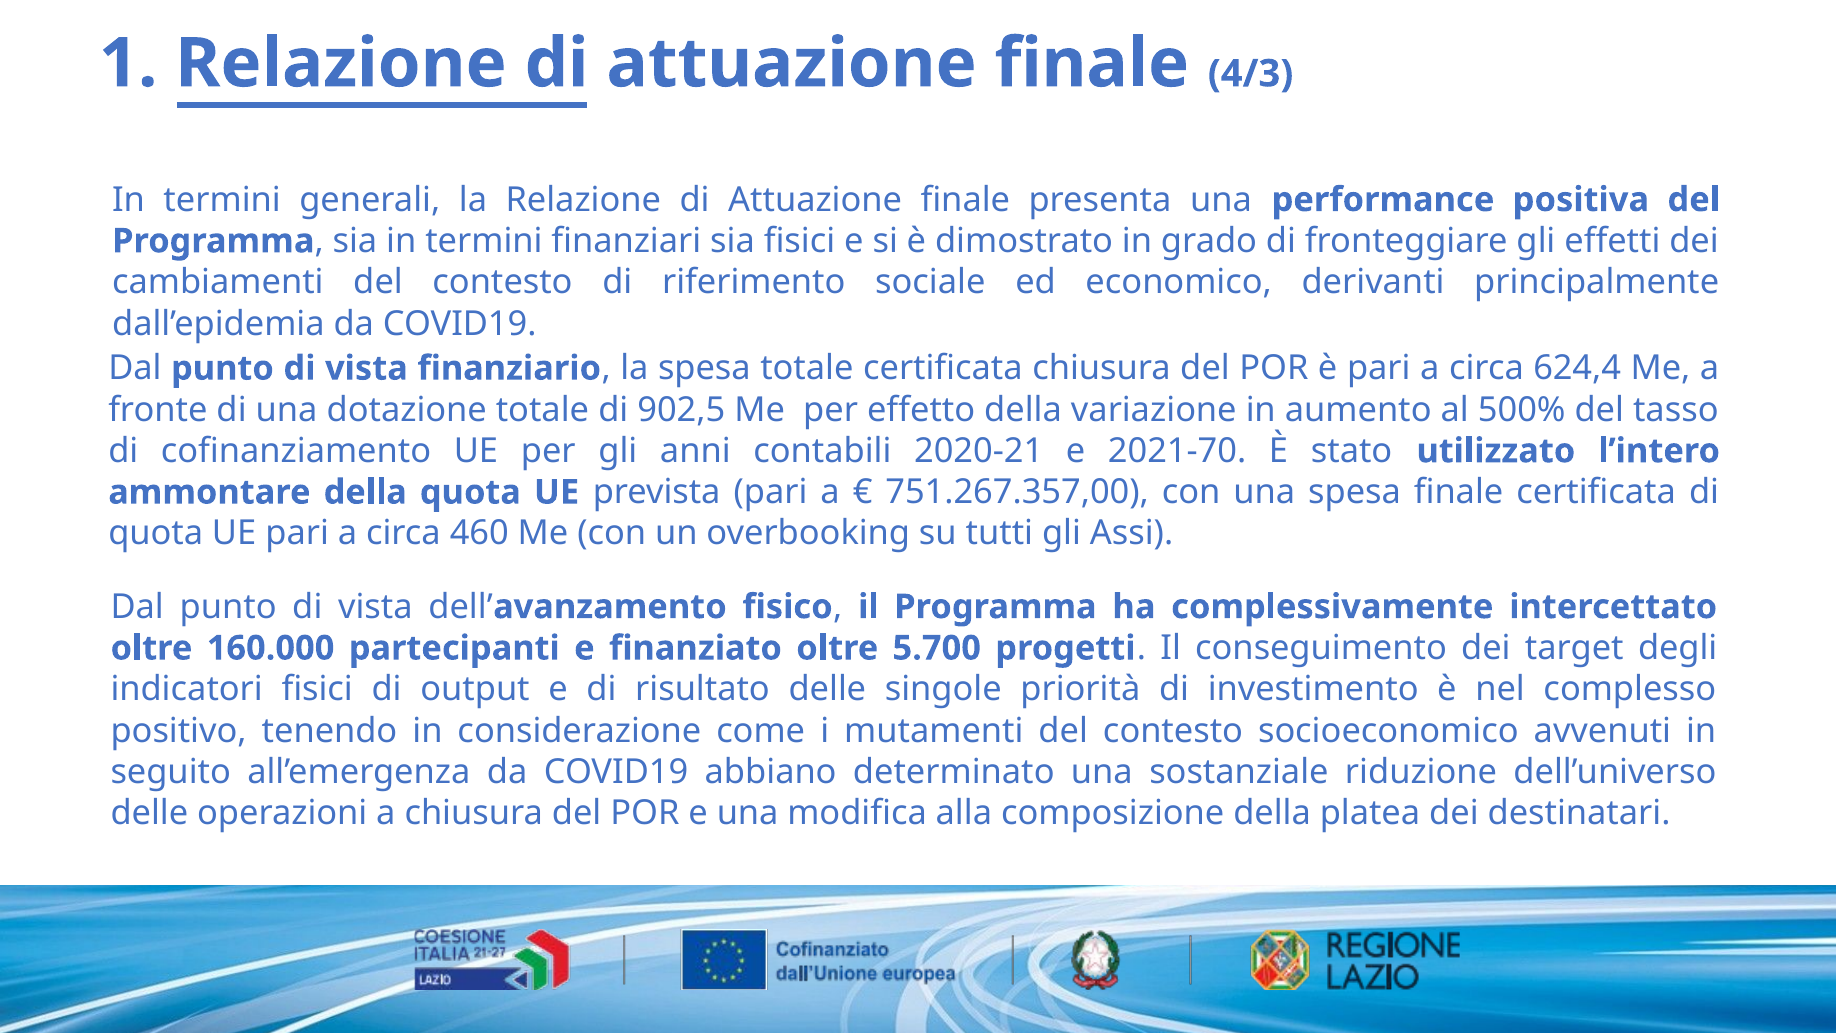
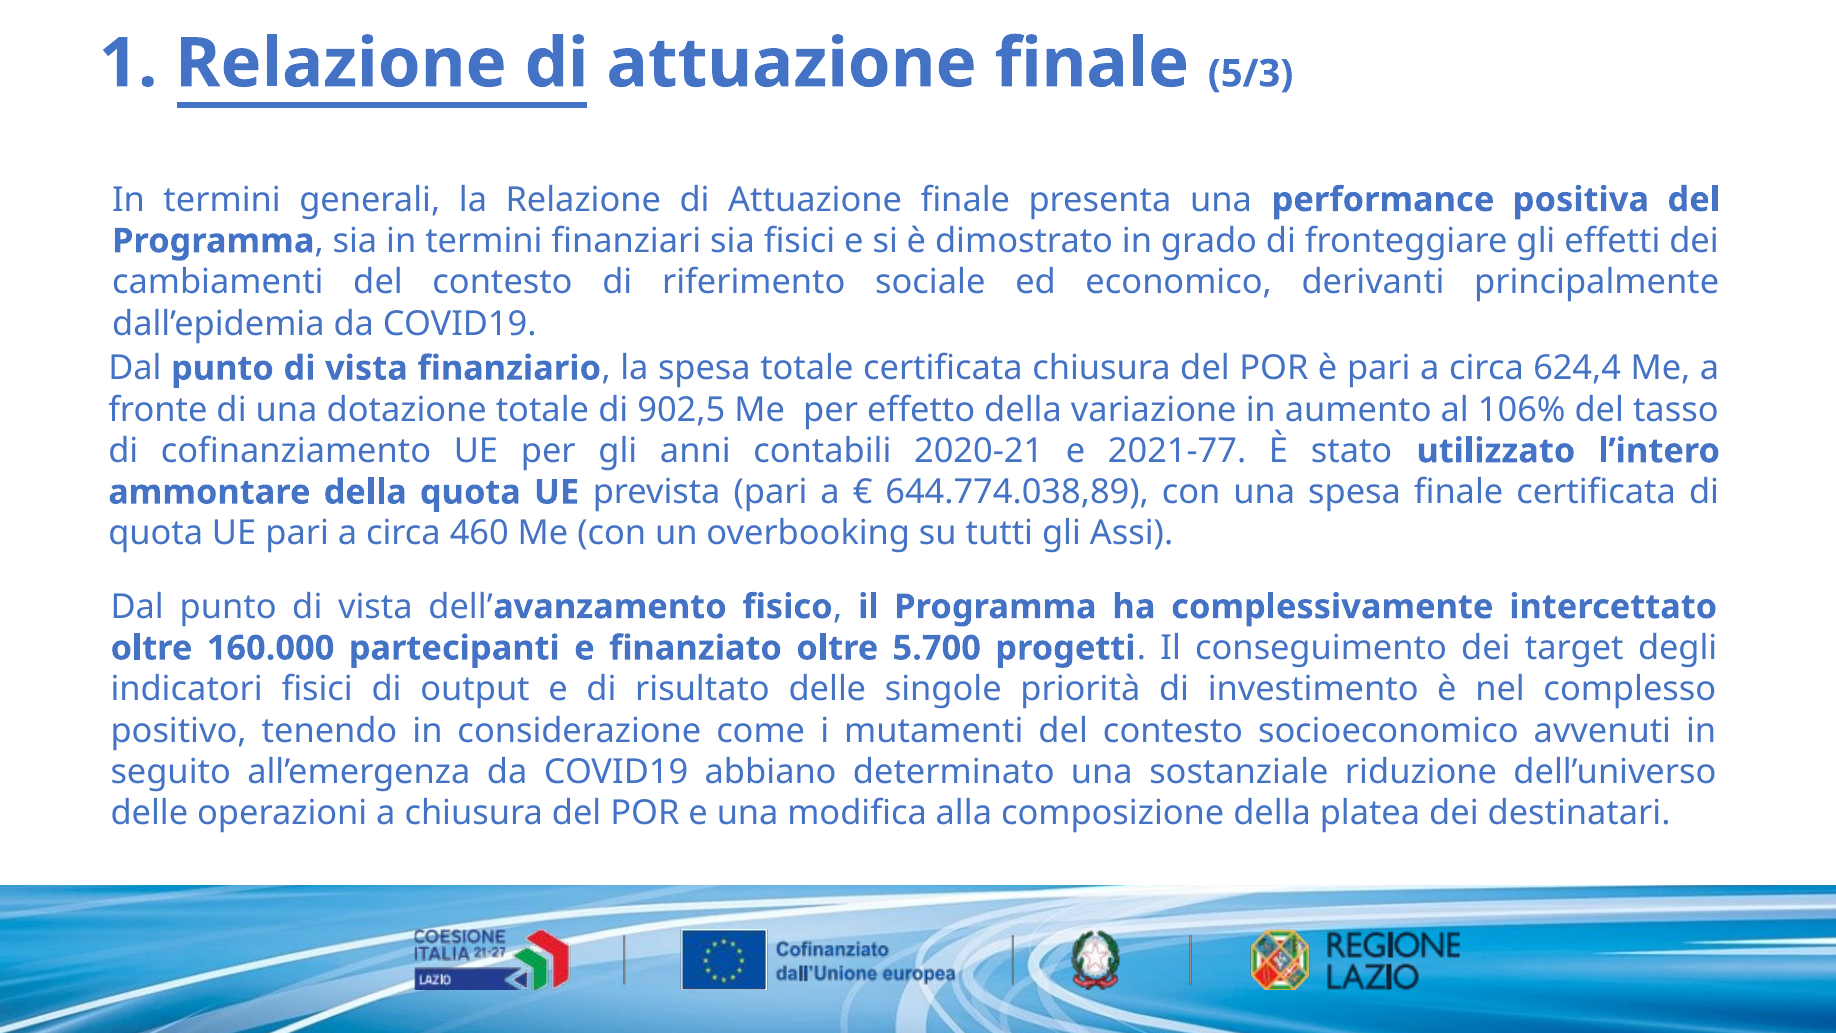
4/3: 4/3 -> 5/3 (1251, 74)
500%: 500% -> 106% (1522, 410)
2021-70: 2021-70 -> 2021-77 (1177, 451)
751.267.357,00: 751.267.357,00 -> 644.774.038,89 (1017, 492)
